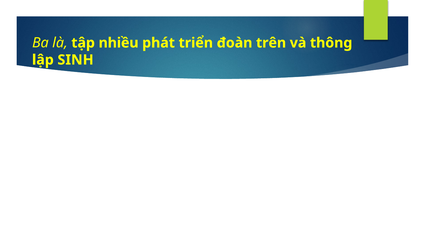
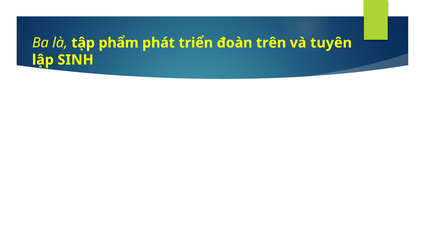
nhiều: nhiều -> phẩm (119, 43)
thông: thông -> tuyên (331, 43)
